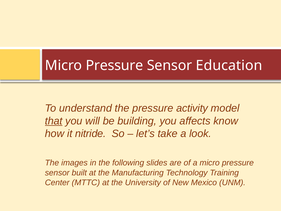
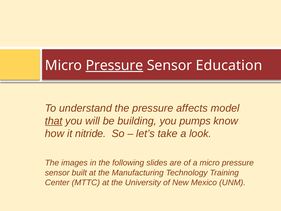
Pressure underline: none -> present (114, 65)
activity: activity -> affects (192, 108)
affects: affects -> pumps (195, 121)
